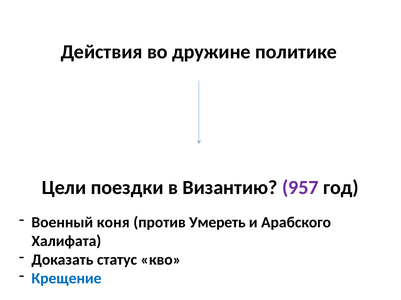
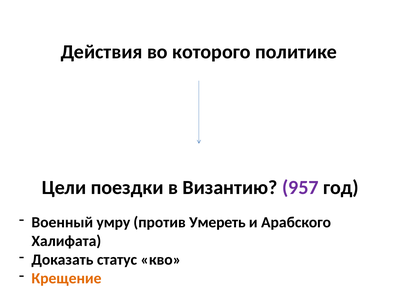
дружине: дружине -> которого (211, 52)
коня: коня -> умру (113, 223)
Крещение colour: blue -> orange (66, 279)
